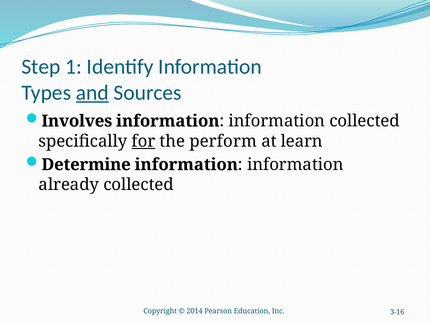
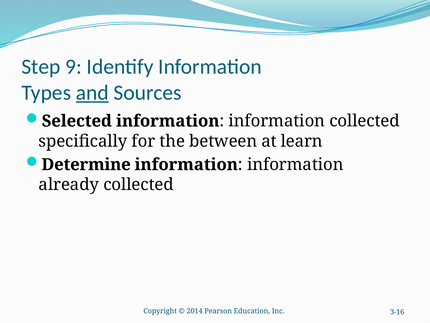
1: 1 -> 9 (73, 67)
Involves: Involves -> Selected (77, 121)
for underline: present -> none (143, 141)
perform: perform -> between (223, 141)
